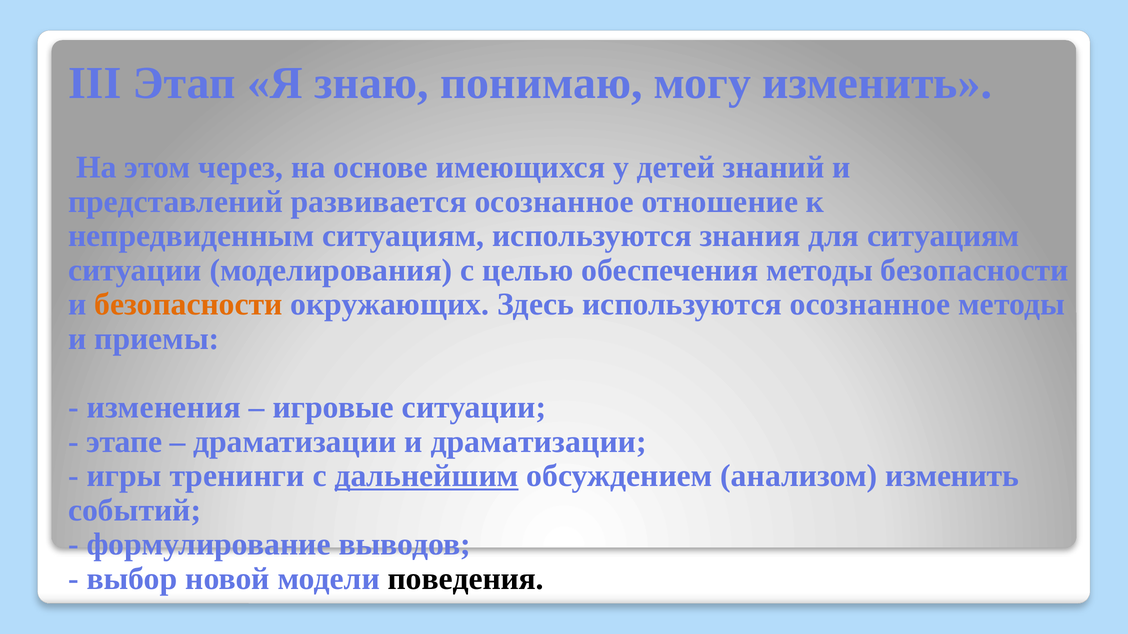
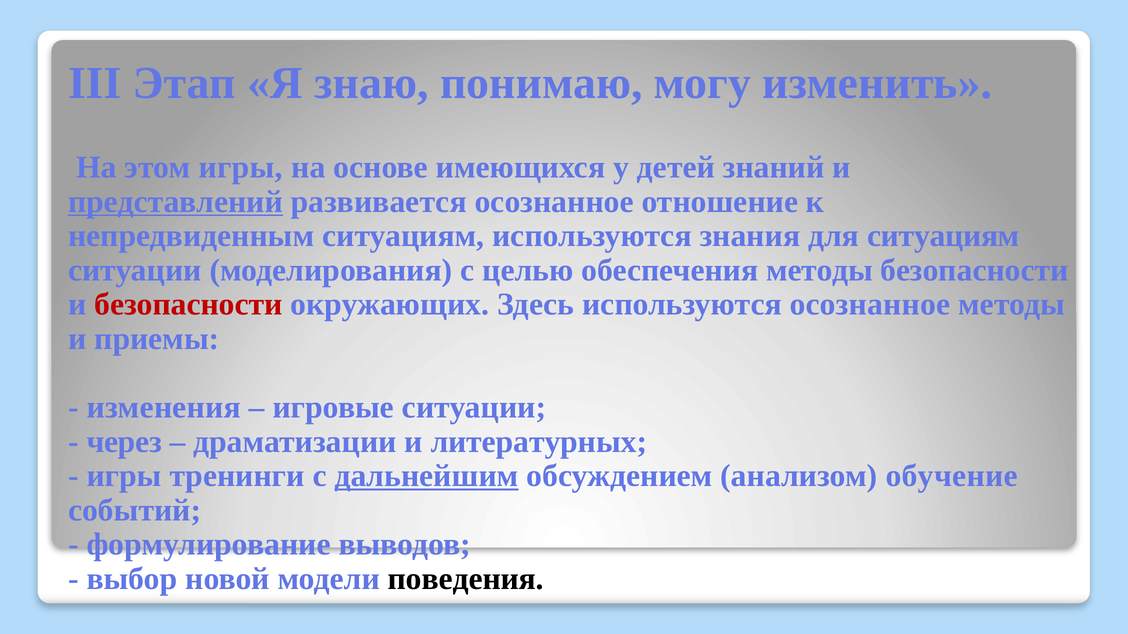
этом через: через -> игры (241, 167)
представлений underline: none -> present (176, 202)
безопасности colour: orange -> red (188, 305)
этапе: этапе -> через (124, 442)
и драматизации: драматизации -> литературных (539, 442)
анализом изменить: изменить -> обучение (952, 476)
